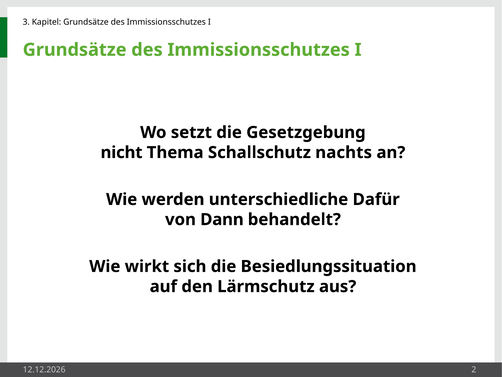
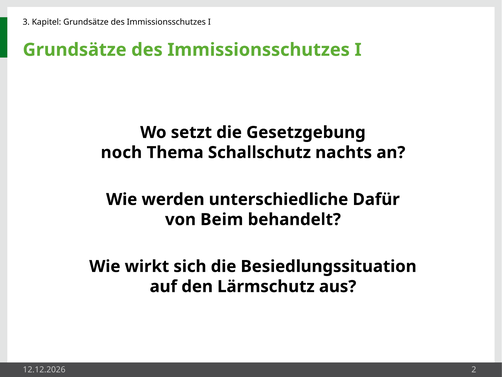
nicht: nicht -> noch (121, 152)
Dann: Dann -> Beim (222, 219)
